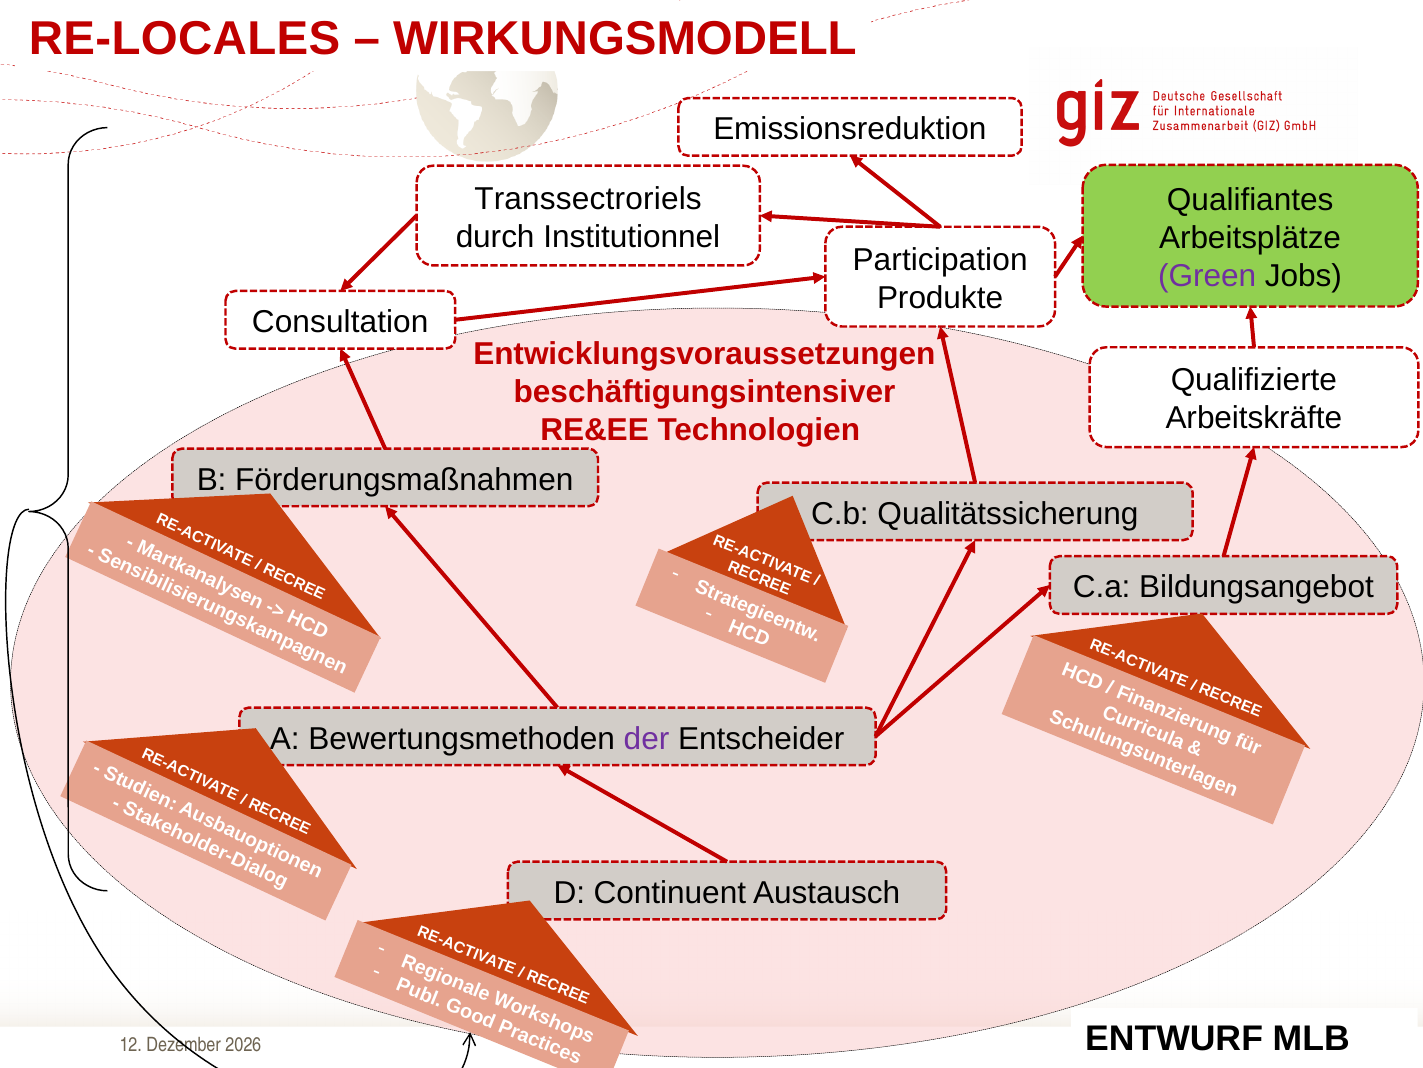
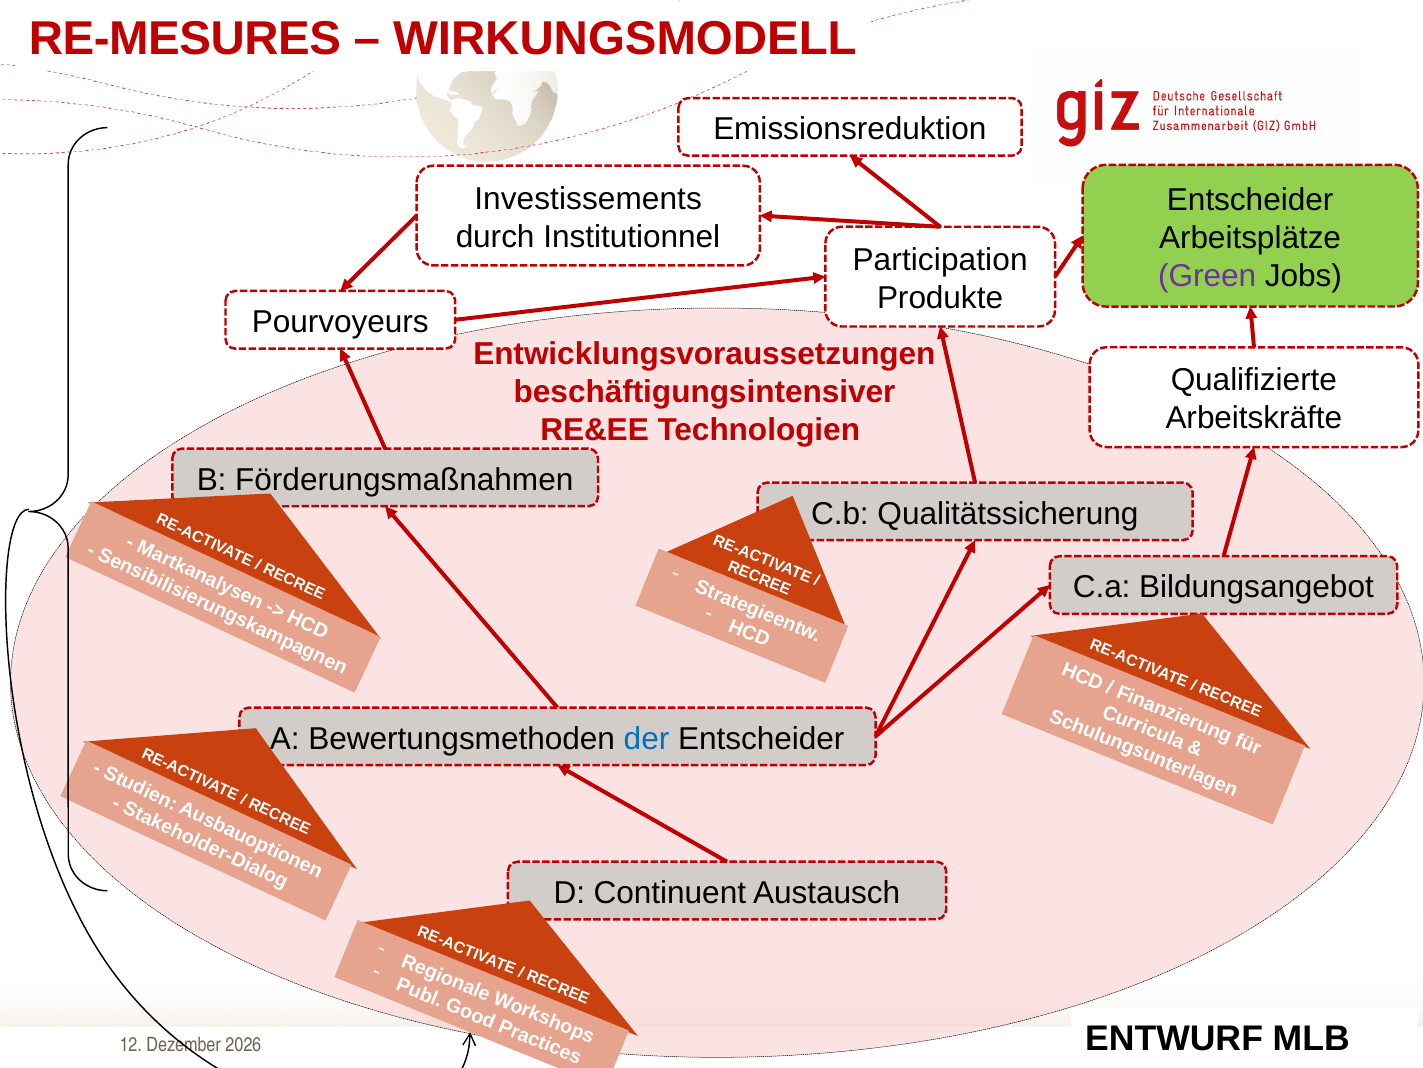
RE-LOCALES: RE-LOCALES -> RE-MESURES (185, 39)
Transsectroriels: Transsectroriels -> Investissements (588, 199)
Qualifiantes: Qualifiantes -> Entscheider (1250, 200)
Consultation: Consultation -> Pourvoyeurs (340, 322)
der colour: purple -> blue (647, 738)
